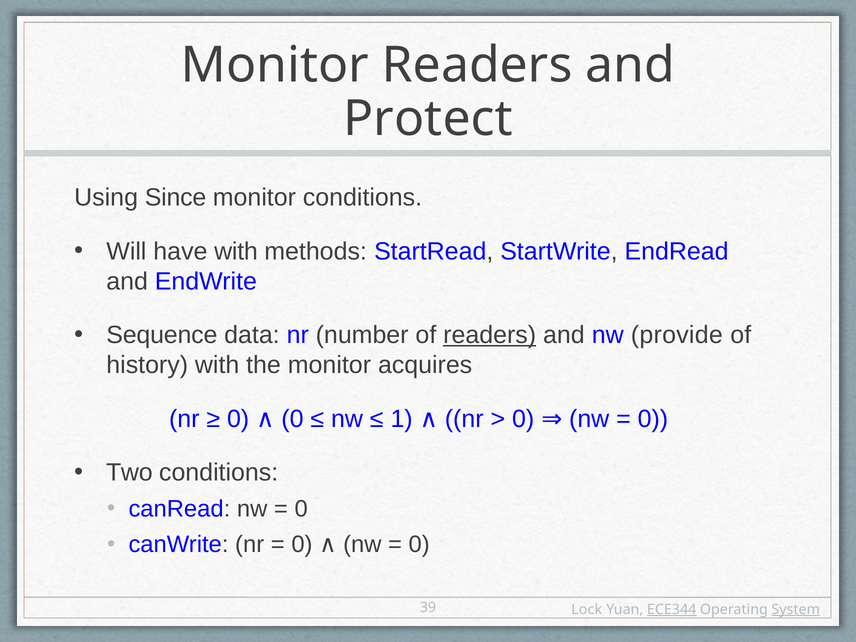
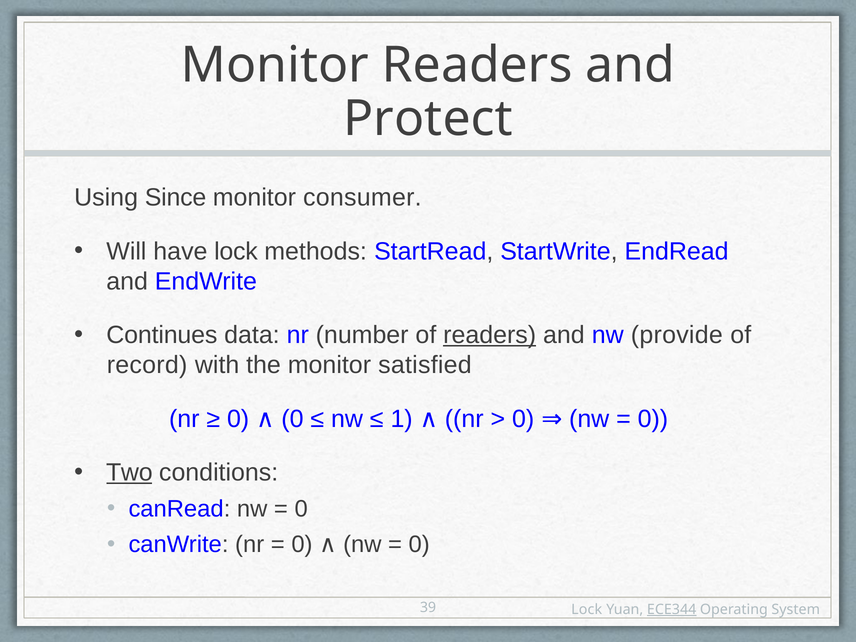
monitor conditions: conditions -> consumer (362, 198)
have with: with -> lock (236, 251)
Sequence: Sequence -> Continues (162, 335)
history: history -> record (147, 365)
acquires: acquires -> satisfied (425, 365)
Two underline: none -> present (129, 473)
System underline: present -> none (796, 609)
